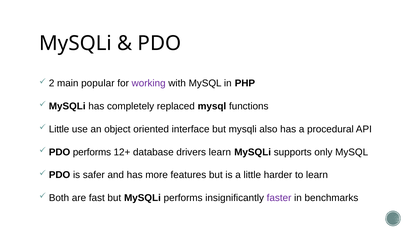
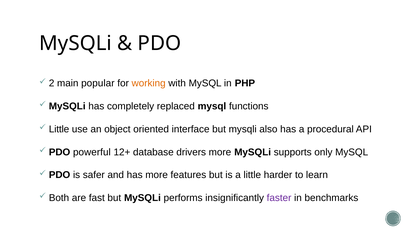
working colour: purple -> orange (149, 83)
PDO performs: performs -> powerful (92, 152)
drivers learn: learn -> more (220, 152)
